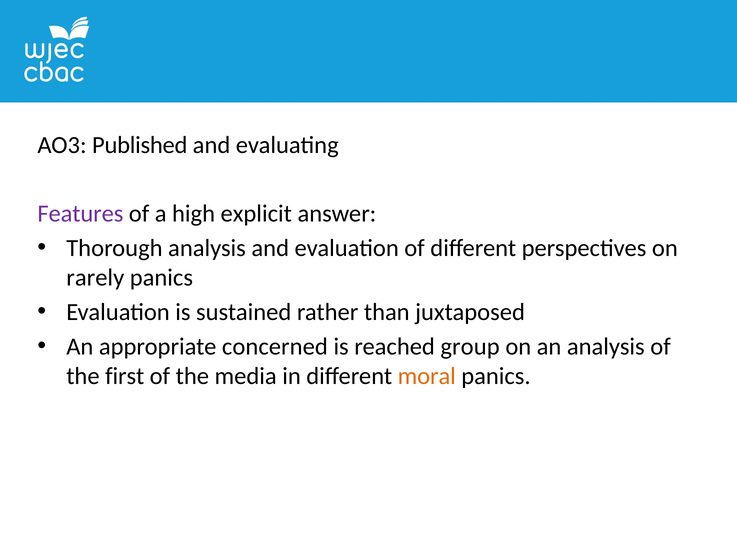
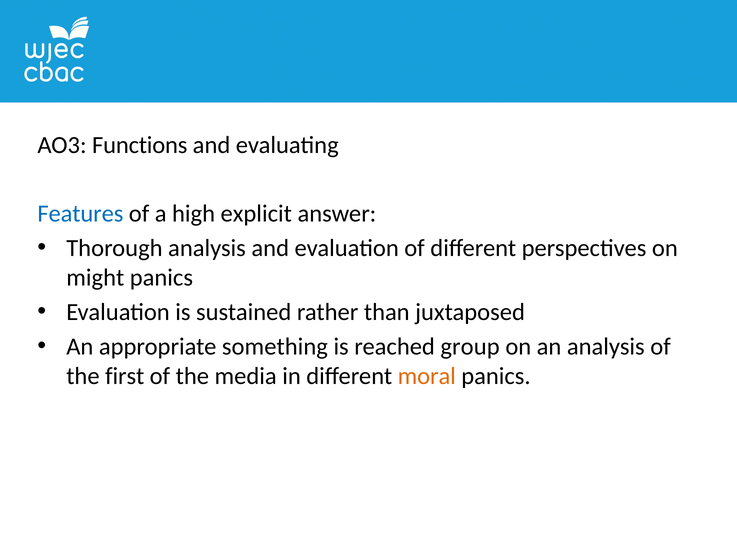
Published: Published -> Functions (140, 145)
Features colour: purple -> blue (80, 214)
rarely: rarely -> might (95, 278)
concerned: concerned -> something (275, 346)
